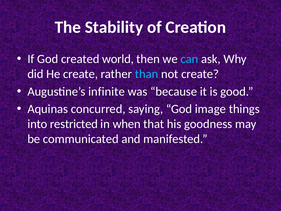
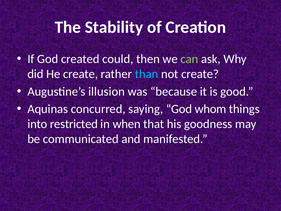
world: world -> could (118, 59)
can colour: light blue -> light green (189, 59)
infinite: infinite -> illusion (107, 91)
image: image -> whom (210, 109)
